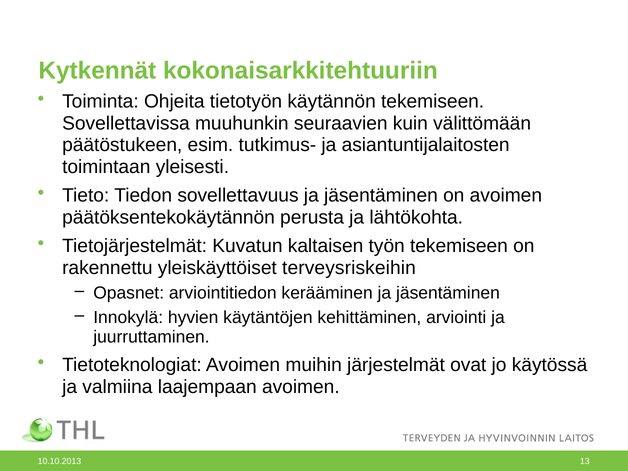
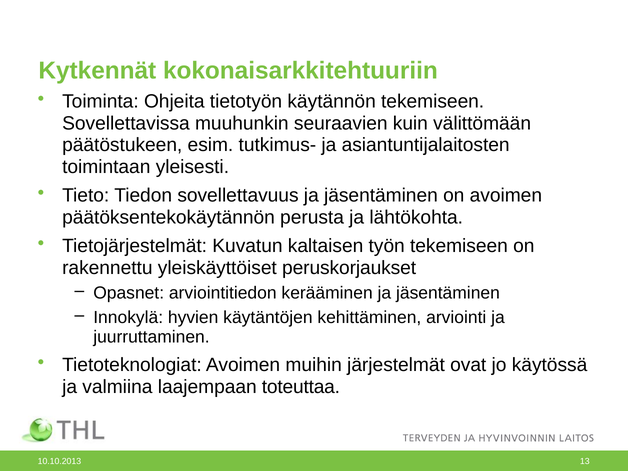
terveysriskeihin: terveysriskeihin -> peruskorjaukset (349, 268)
laajempaan avoimen: avoimen -> toteuttaa (301, 387)
